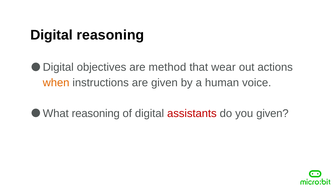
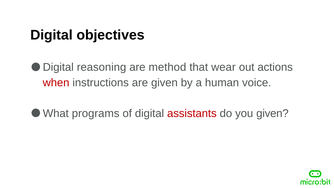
Digital reasoning: reasoning -> objectives (111, 35)
objectives: objectives -> reasoning (102, 67)
when colour: orange -> red (56, 83)
What reasoning: reasoning -> programs (96, 113)
